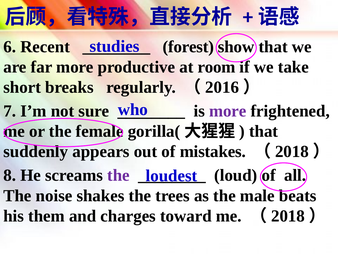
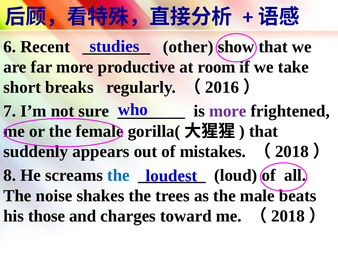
forest: forest -> other (188, 47)
the colour: purple -> blue (118, 175)
them: them -> those (47, 216)
